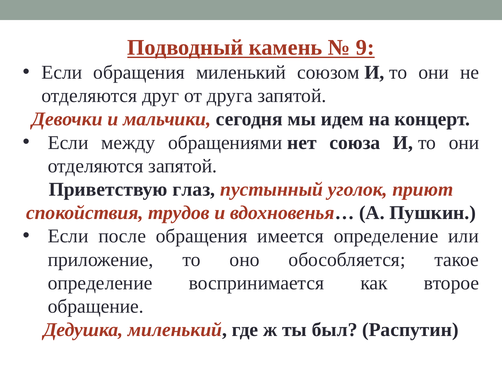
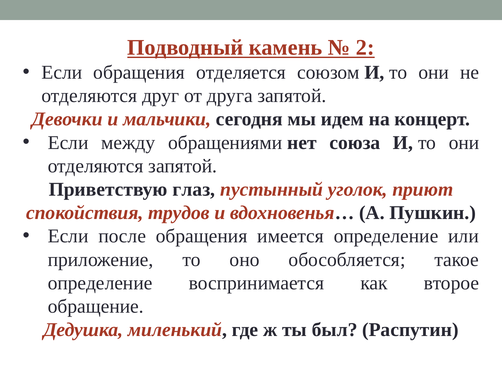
9: 9 -> 2 (365, 48)
обращения миленький: миленький -> отделяется (241, 72)
